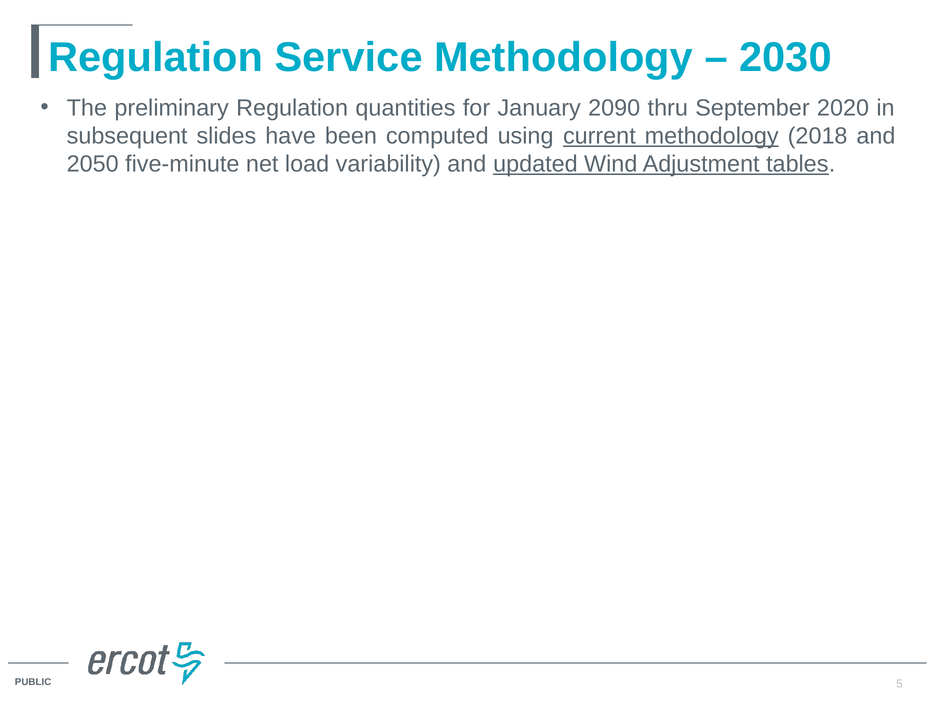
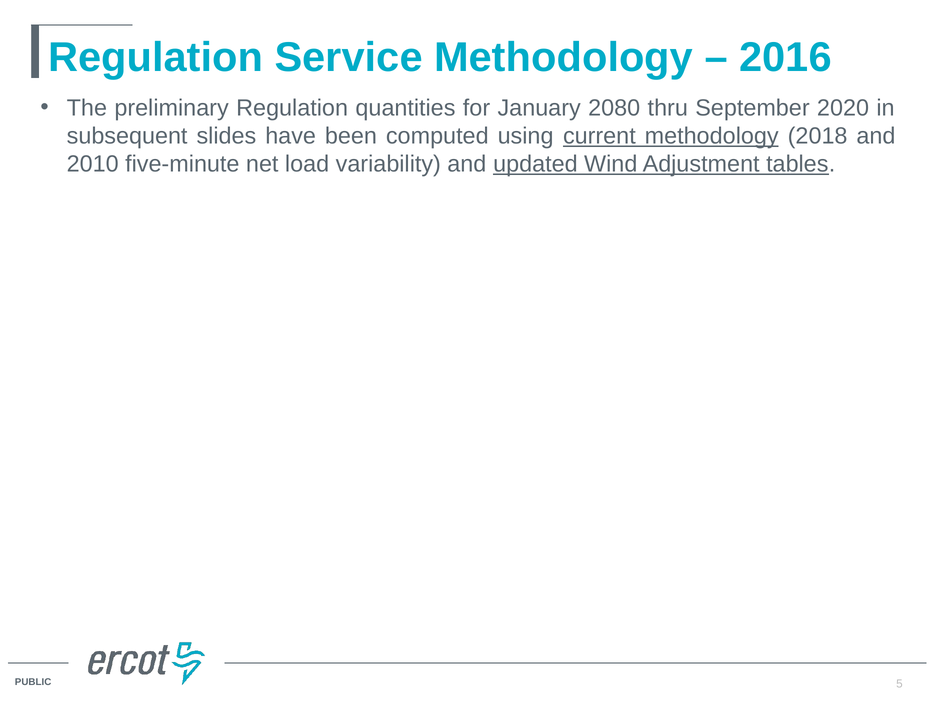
2030: 2030 -> 2016 (785, 57)
2090: 2090 -> 2080 (614, 108)
2050: 2050 -> 2010 (93, 164)
